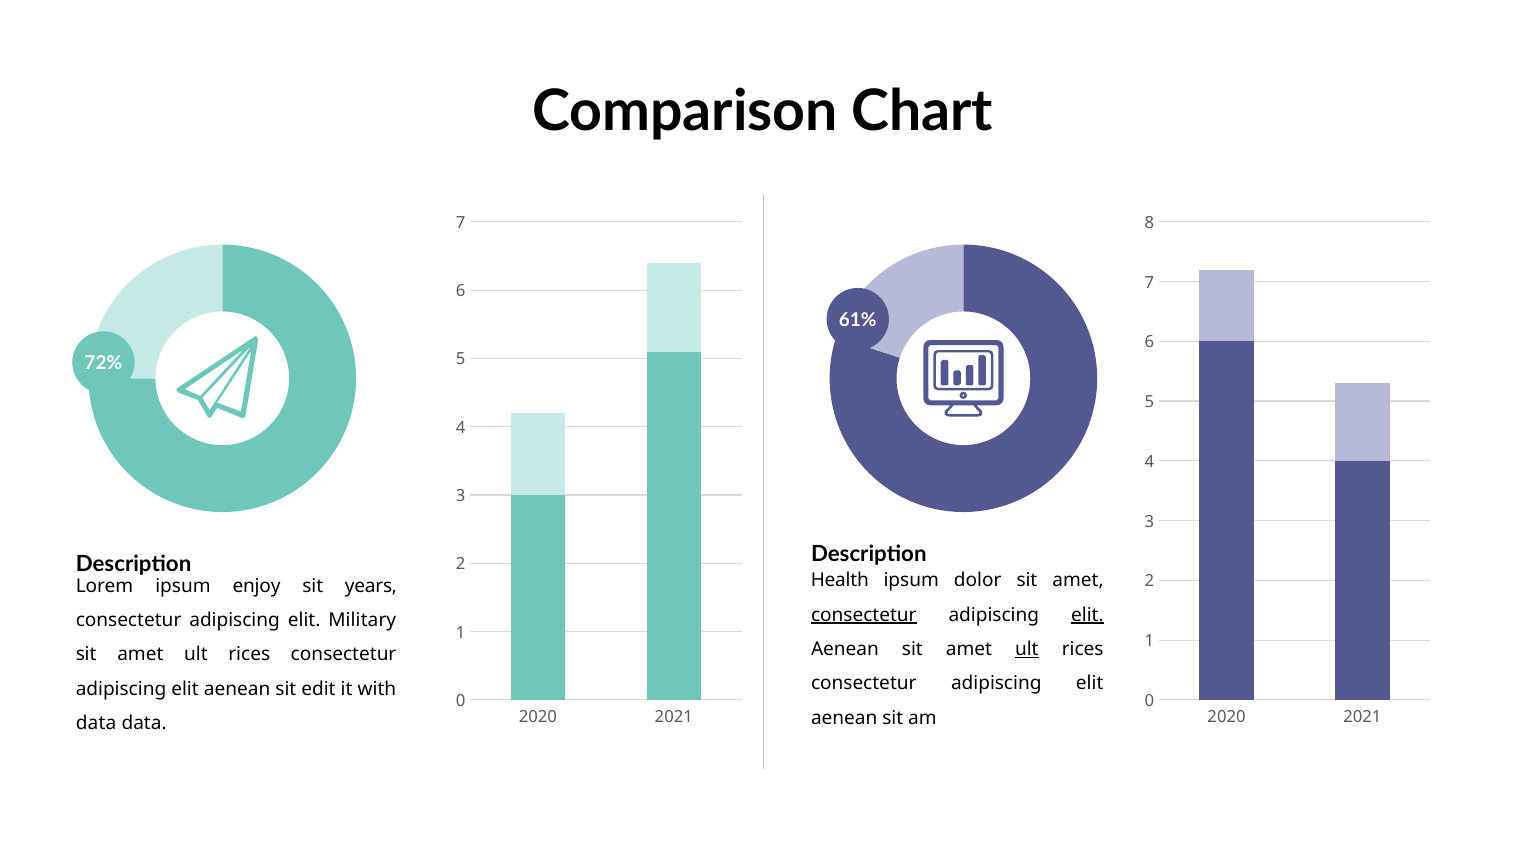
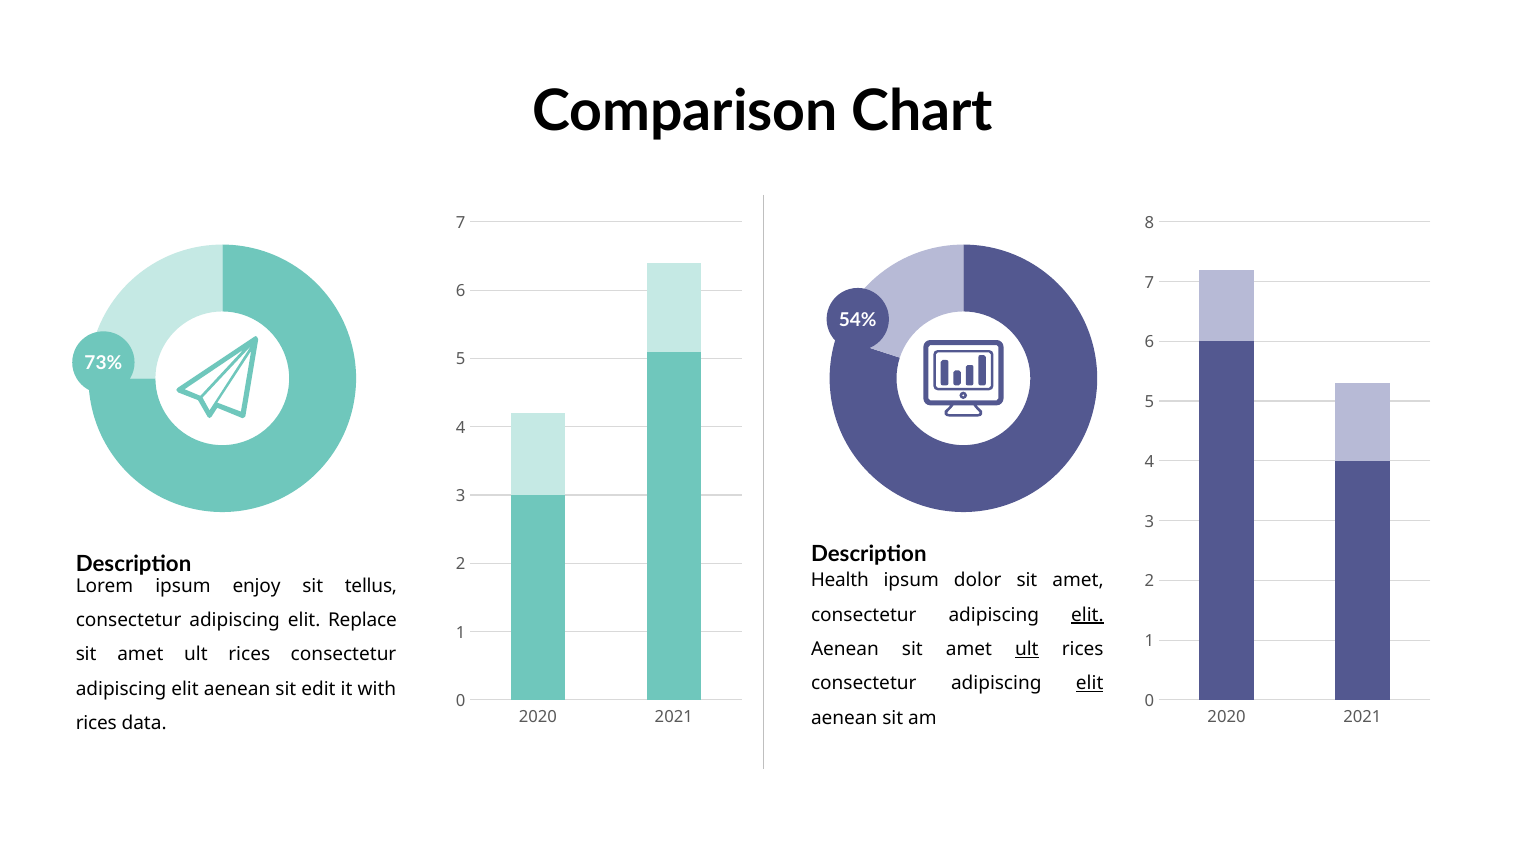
61%: 61% -> 54% (858, 320)
72%: 72% -> 73% (103, 364)
years: years -> tellus (371, 586)
consectetur underline: present -> none (864, 615)
Military: Military -> Replace (362, 621)
elit underline: none -> present (1090, 684)
data: data -> rices (96, 724)
